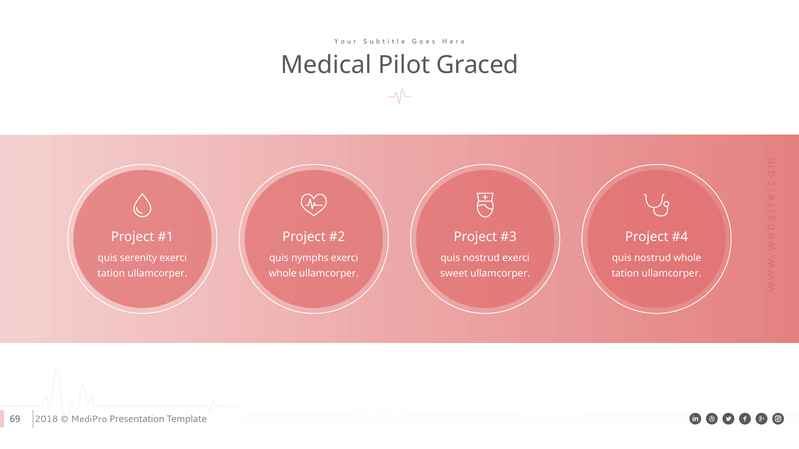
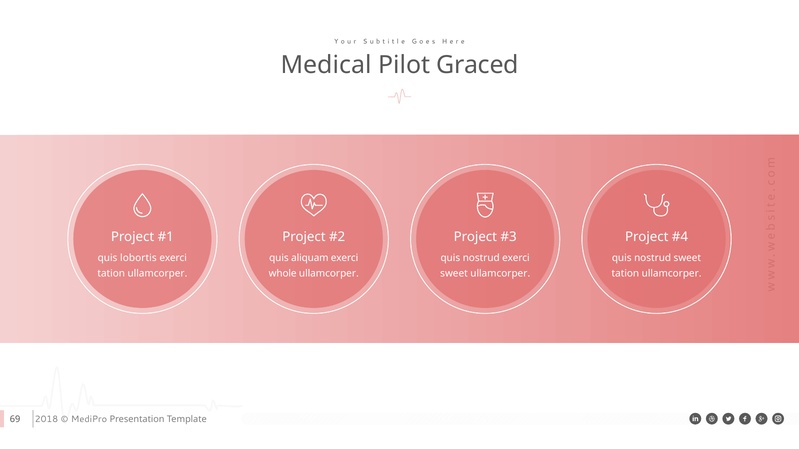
serenity: serenity -> lobortis (138, 258)
nymphs: nymphs -> aliquam (310, 258)
nostrud whole: whole -> sweet (687, 258)
